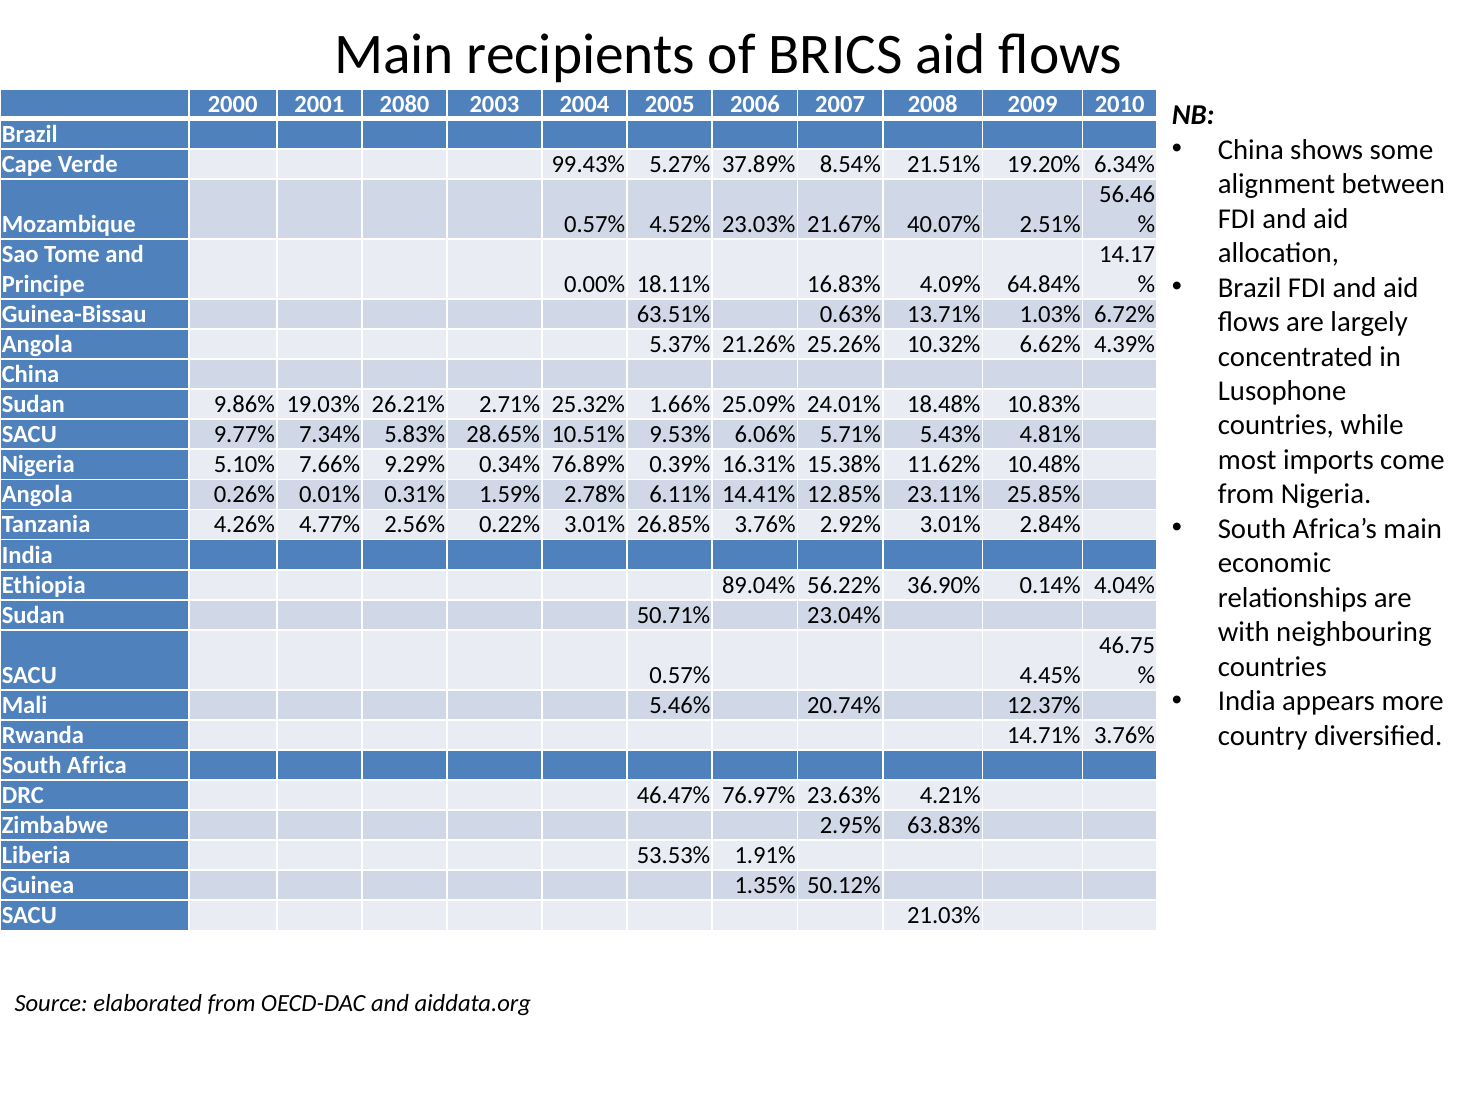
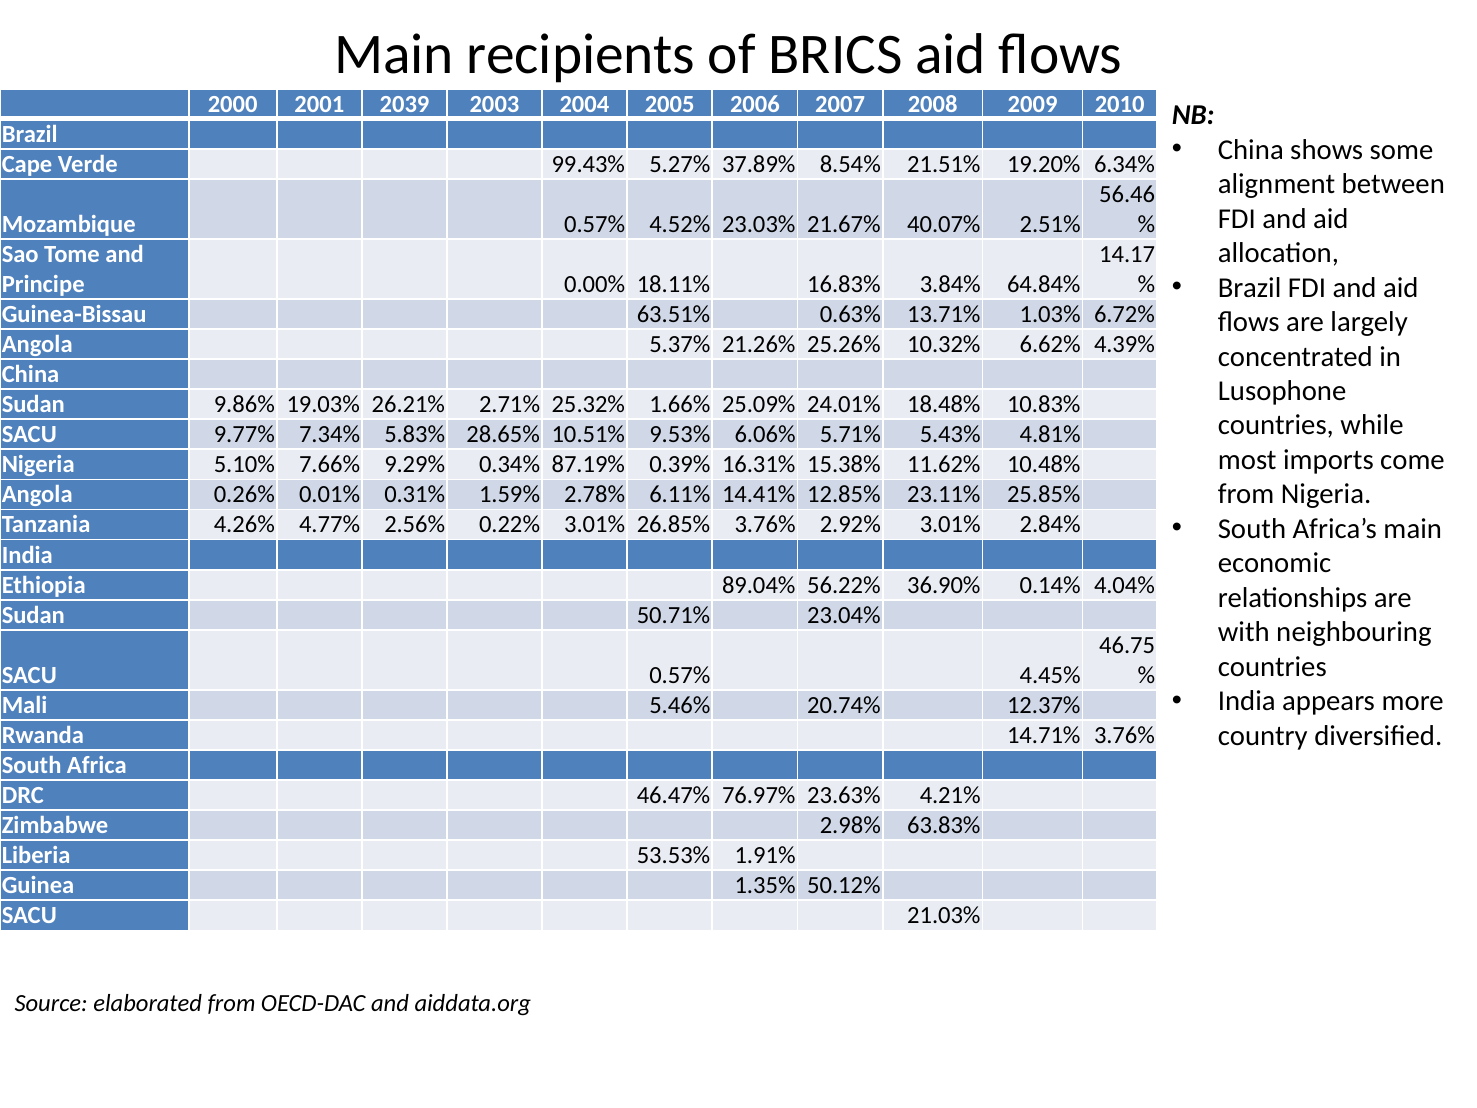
2080: 2080 -> 2039 (405, 104)
4.09%: 4.09% -> 3.84% (950, 284)
76.89%: 76.89% -> 87.19% (588, 465)
2.95%: 2.95% -> 2.98% (850, 825)
